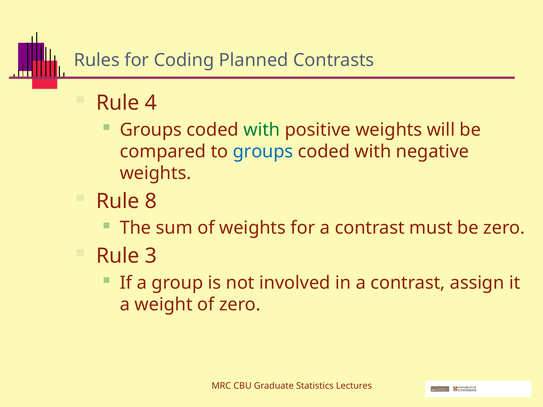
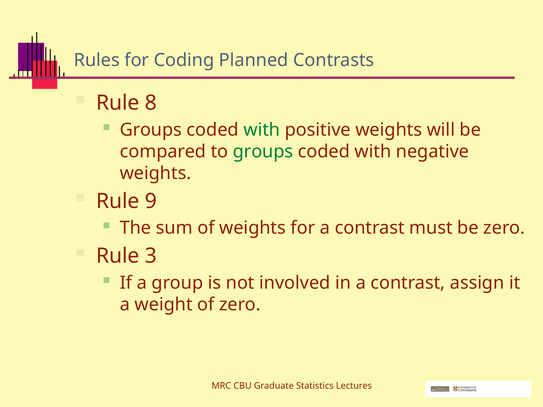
4: 4 -> 8 (151, 103)
groups colour: blue -> green (263, 152)
8: 8 -> 9 (151, 201)
